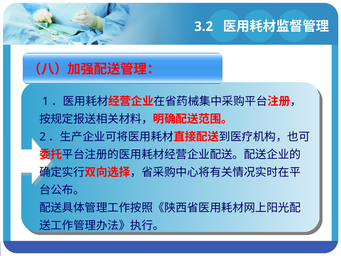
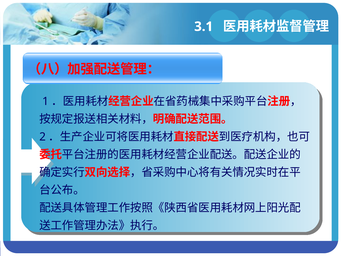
3.2: 3.2 -> 3.1 (204, 27)
